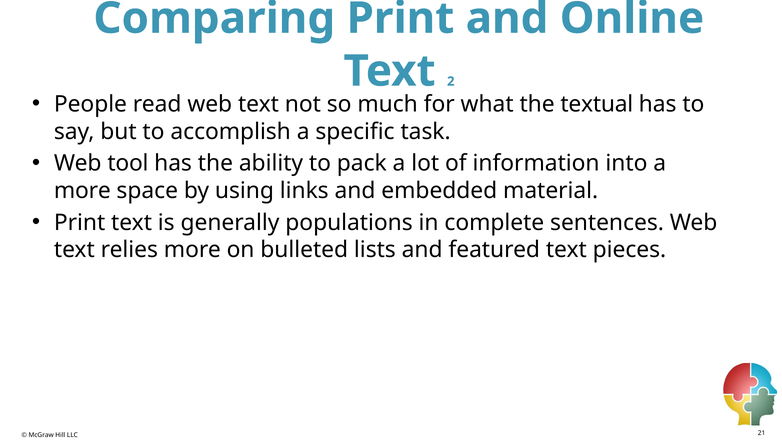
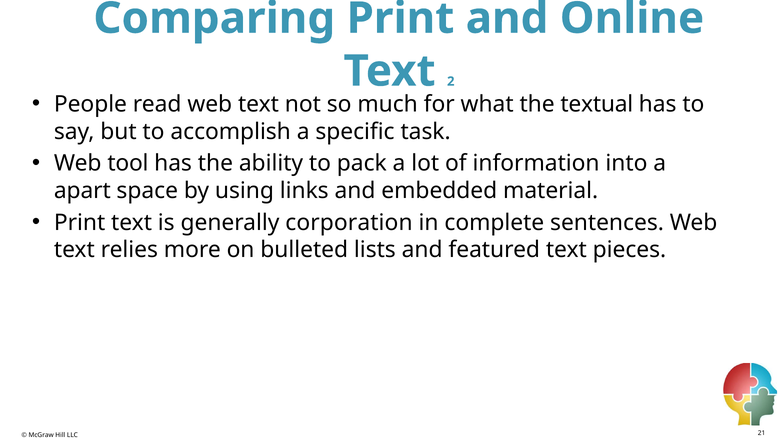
more: more -> apart (82, 191)
populations: populations -> corporation (349, 223)
